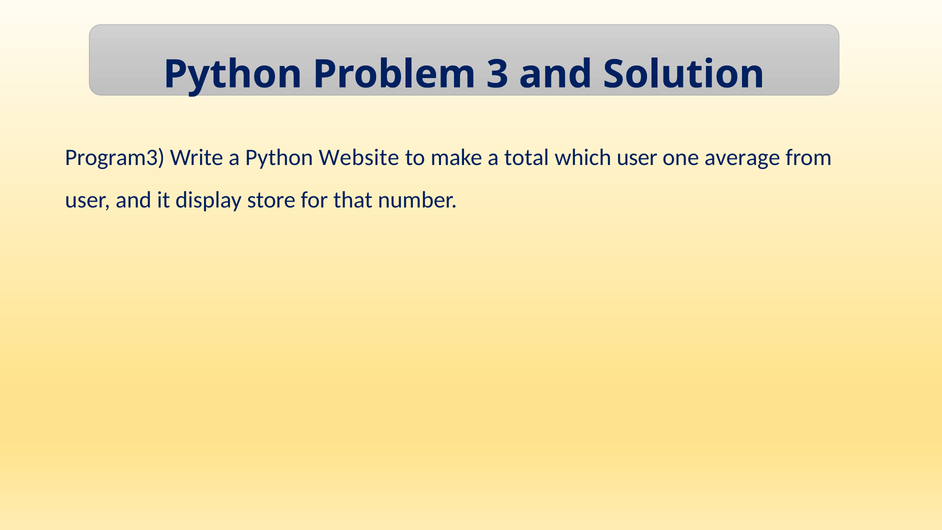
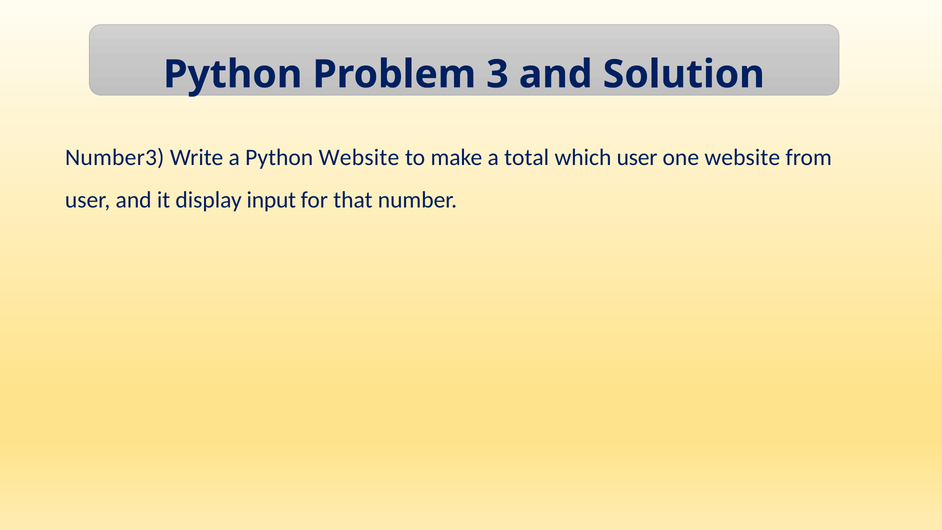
Program3: Program3 -> Number3 (115, 157)
one average: average -> website (742, 157)
store: store -> input (271, 200)
